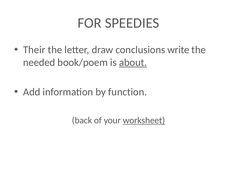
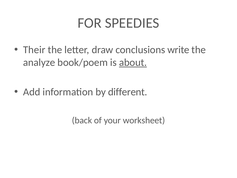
needed: needed -> analyze (39, 62)
function: function -> different (128, 92)
worksheet underline: present -> none (144, 120)
